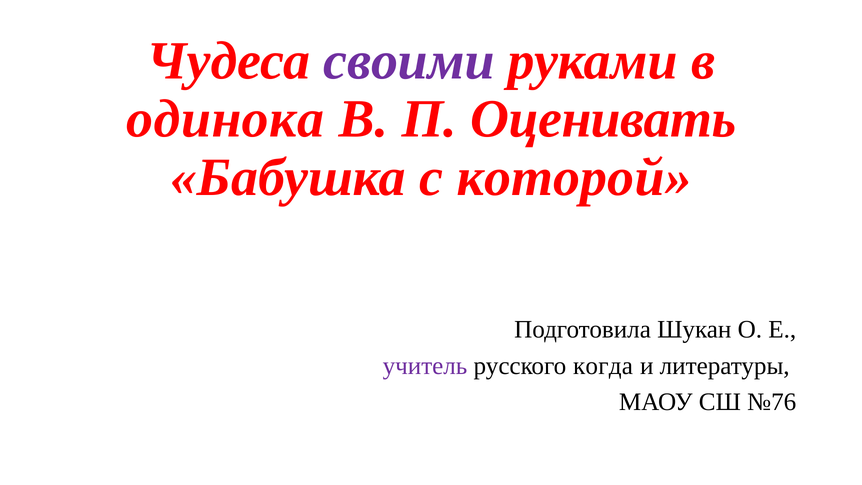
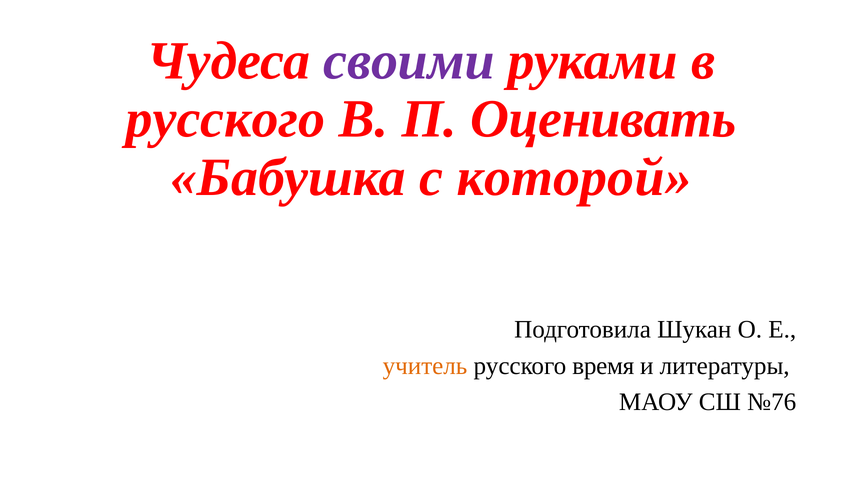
одинока: одинока -> русского (226, 119)
учитель colour: purple -> orange (425, 366)
когда: когда -> время (603, 366)
